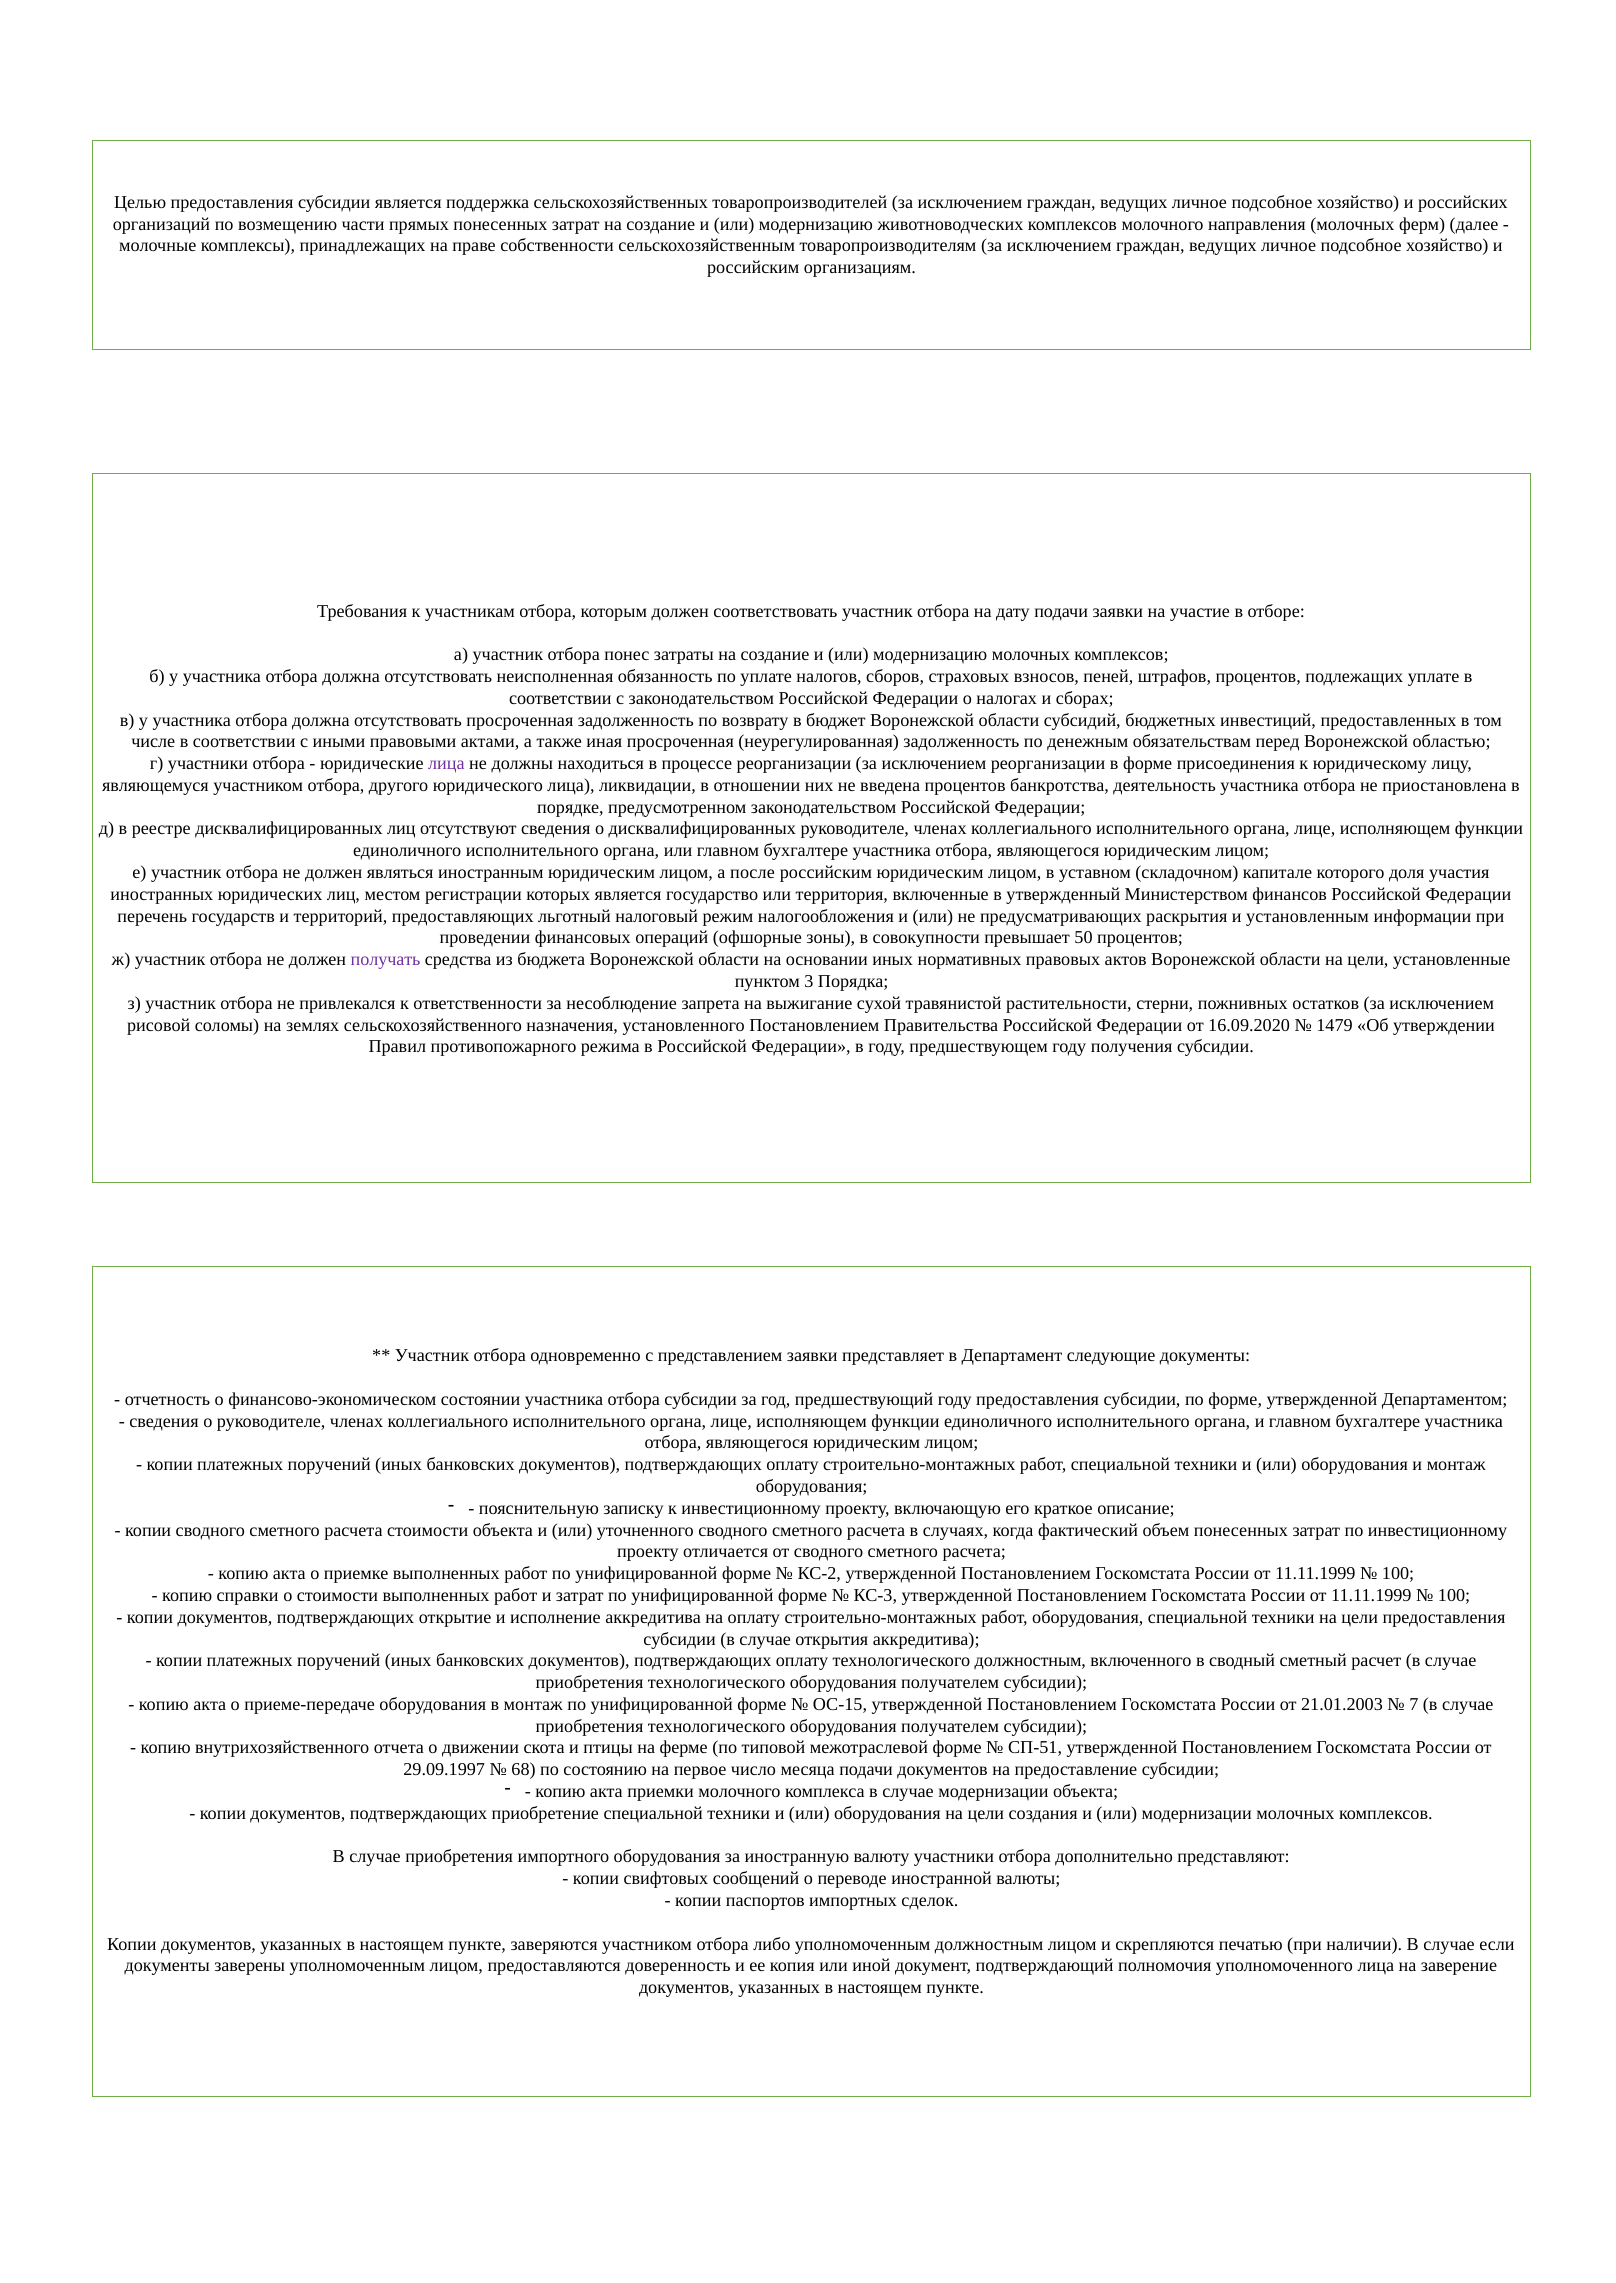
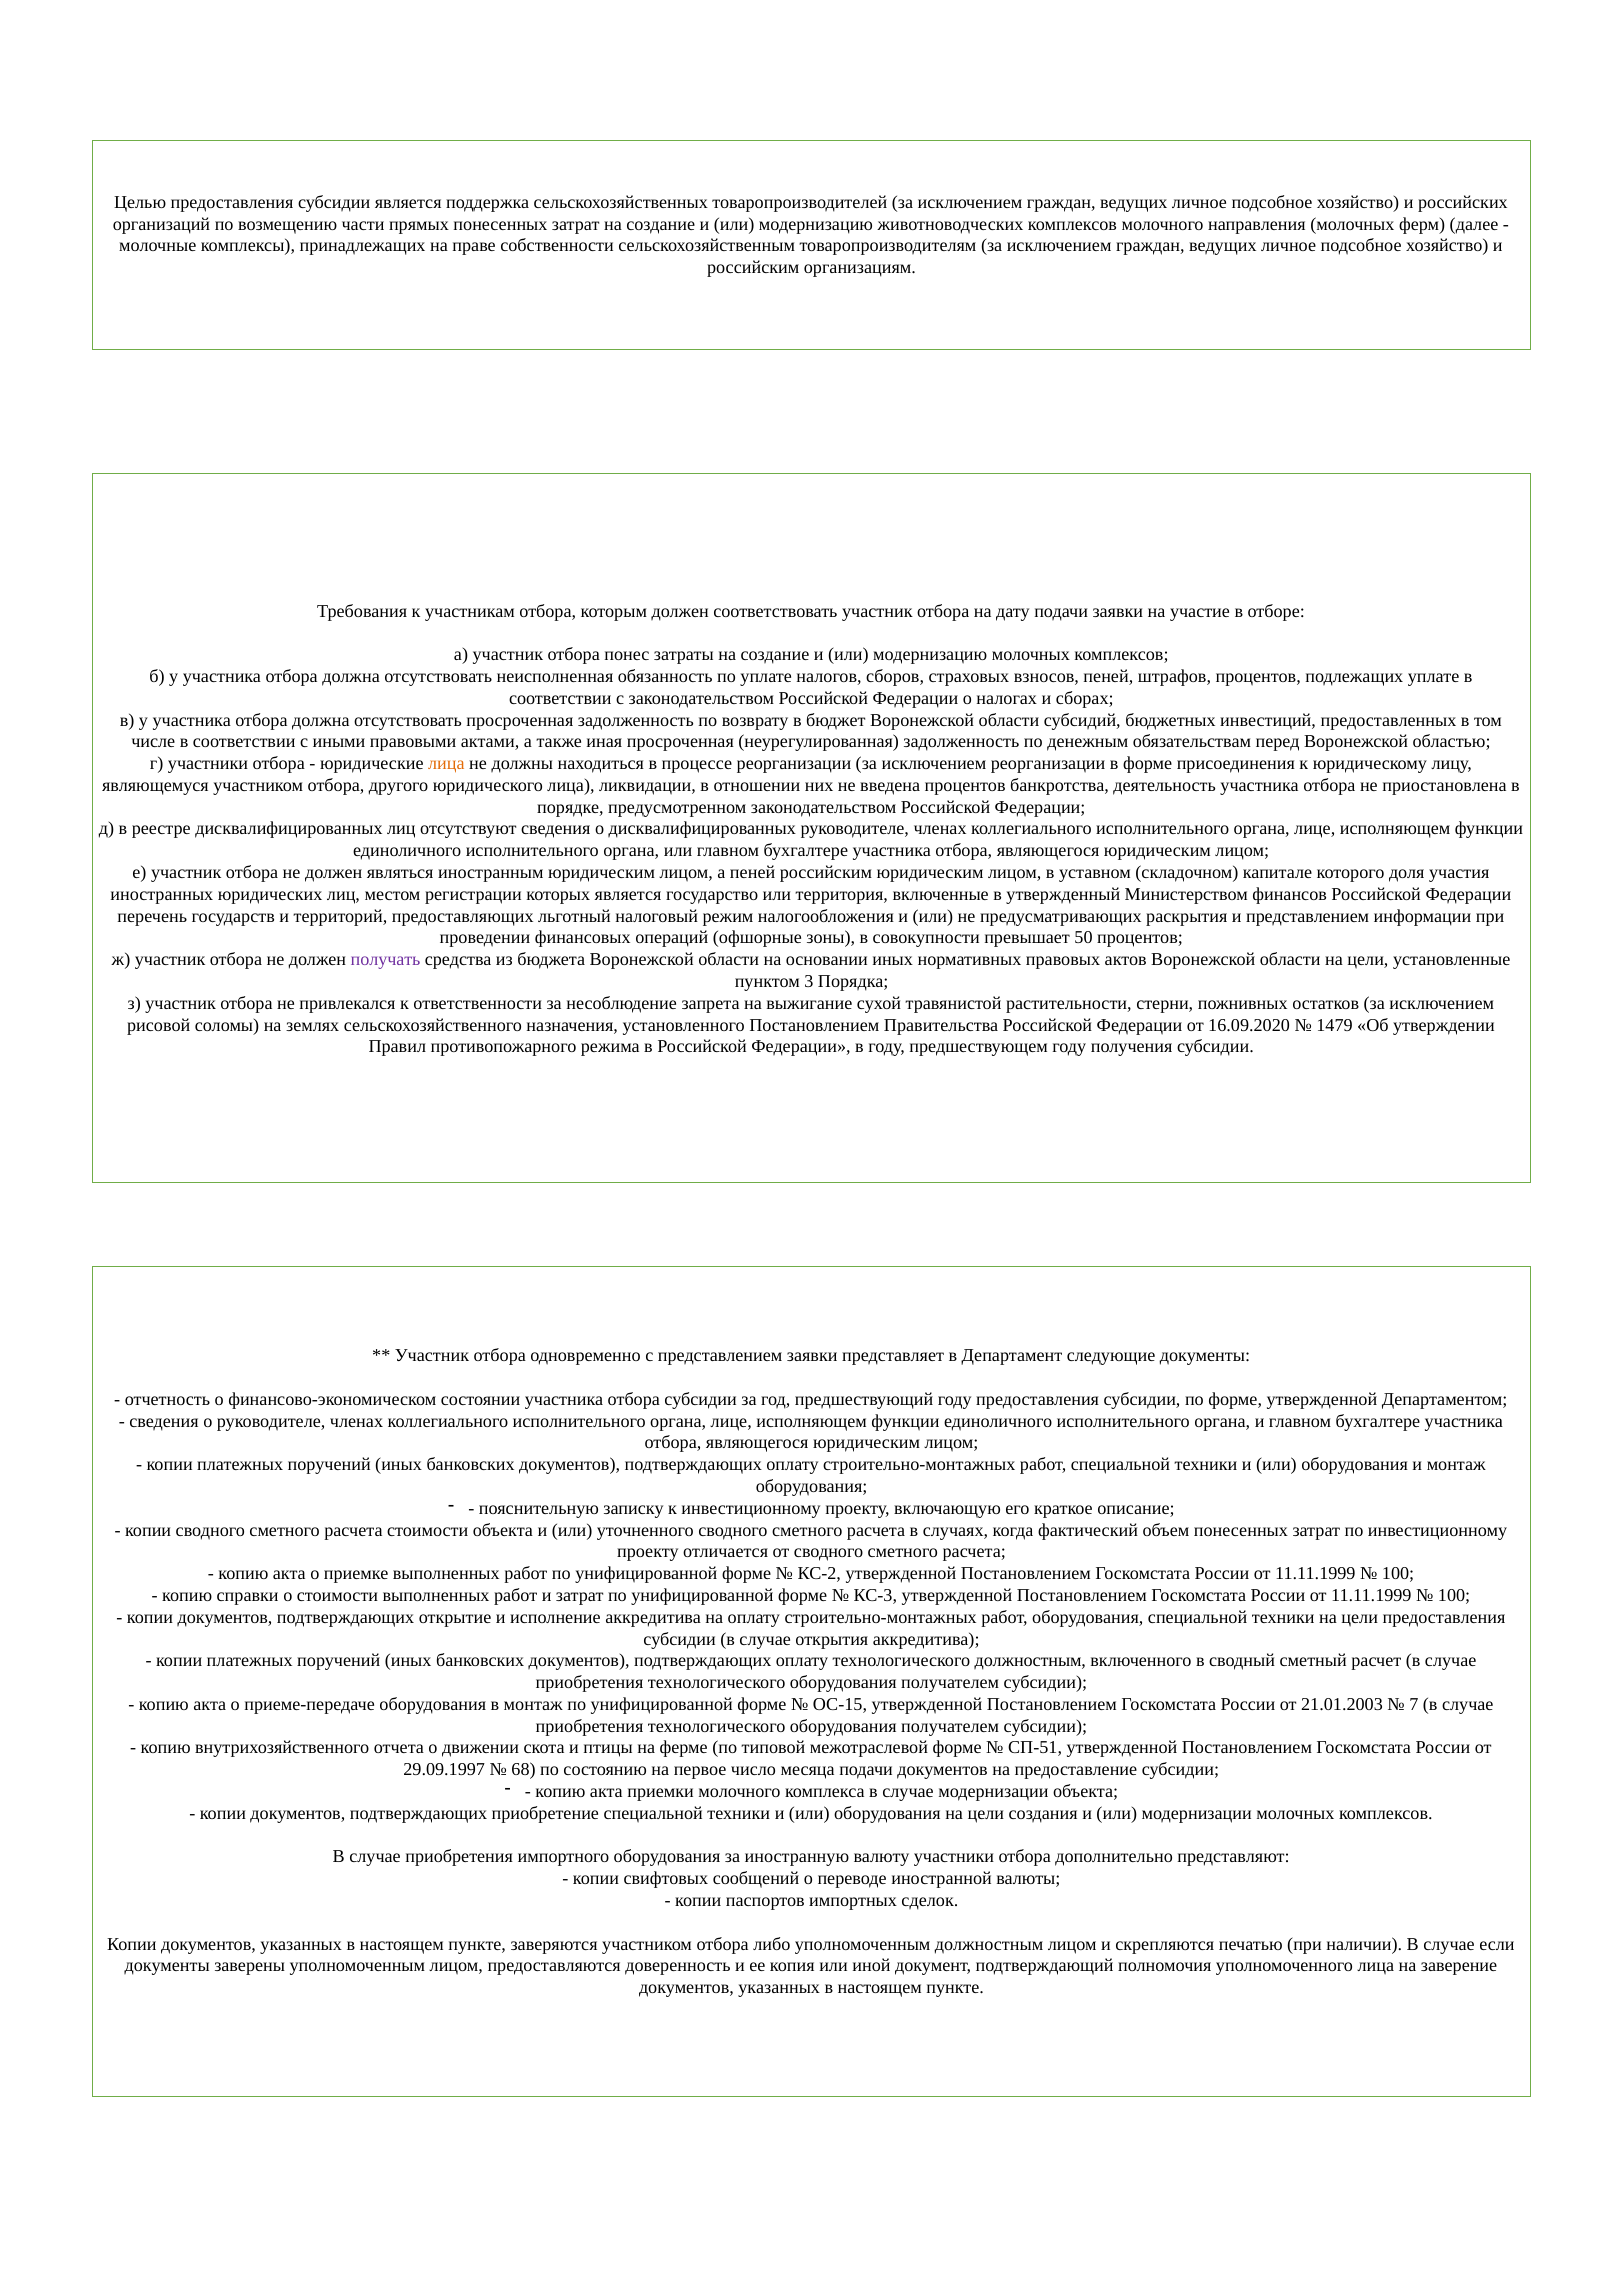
лица colour: purple -> orange (446, 764)
а после: после -> пеней (753, 873)
и установленным: установленным -> представлением (1308, 916)
